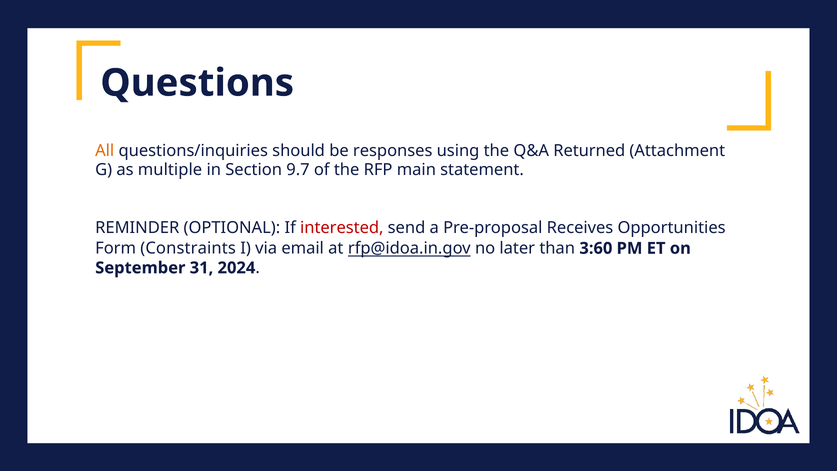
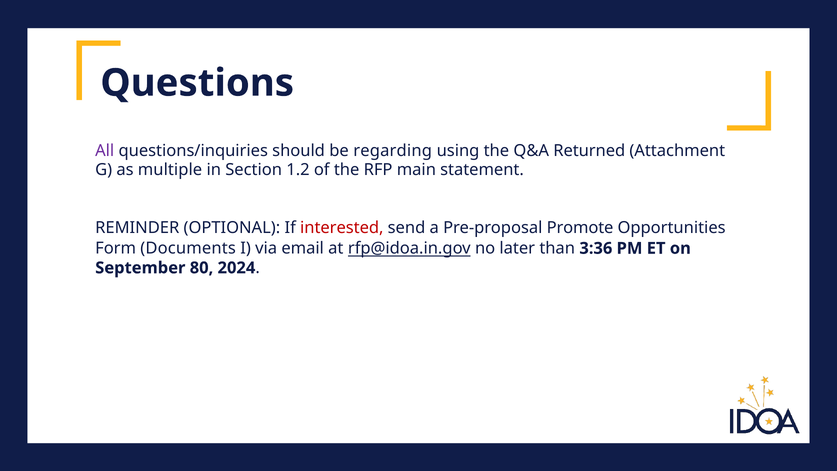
All colour: orange -> purple (105, 151)
responses: responses -> regarding (393, 151)
9.7: 9.7 -> 1.2 (298, 170)
Receives: Receives -> Promote (580, 228)
Constraints: Constraints -> Documents (188, 248)
3:60: 3:60 -> 3:36 (596, 248)
31: 31 -> 80 (202, 268)
